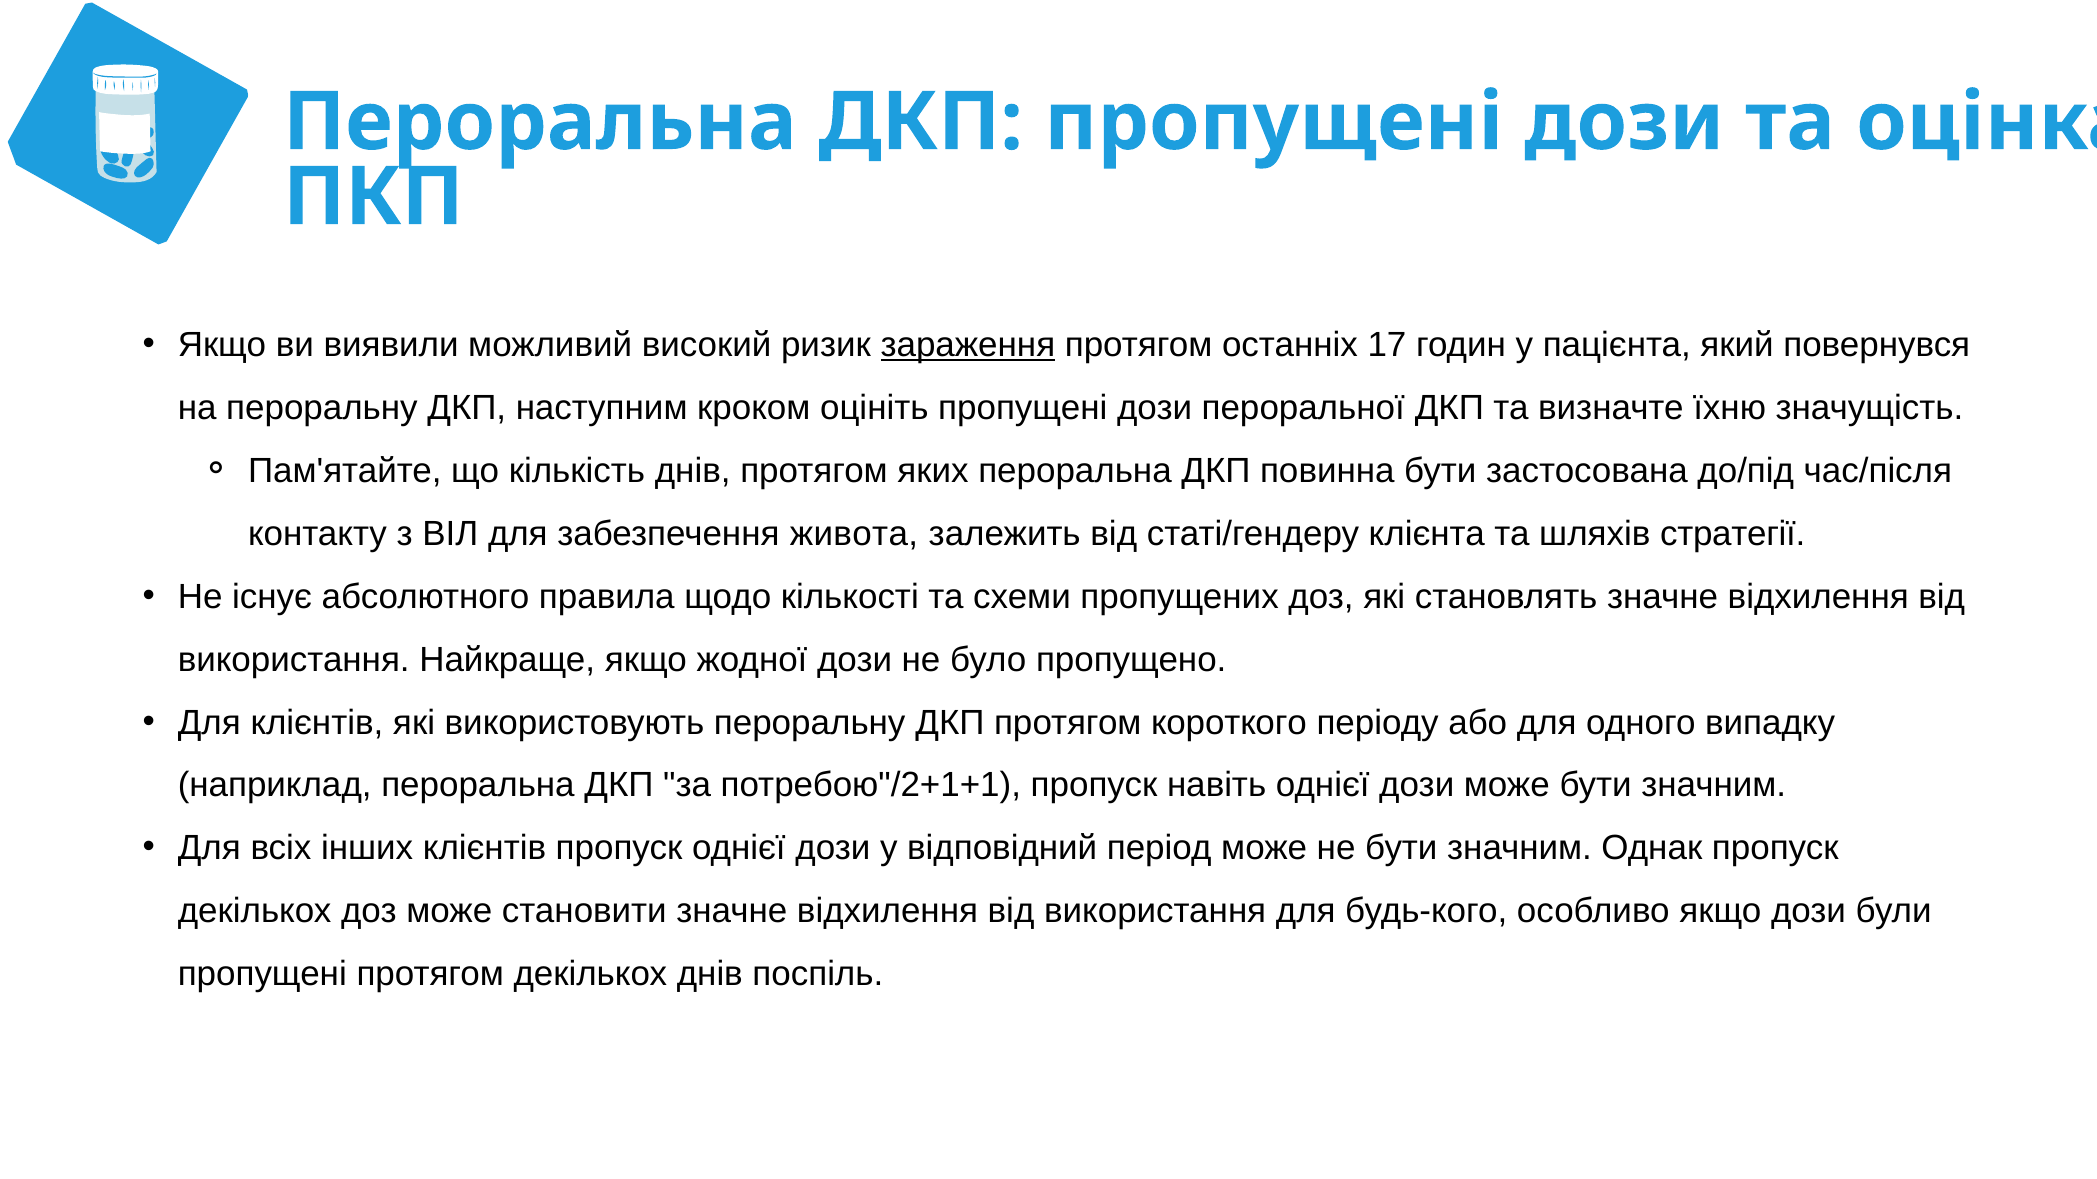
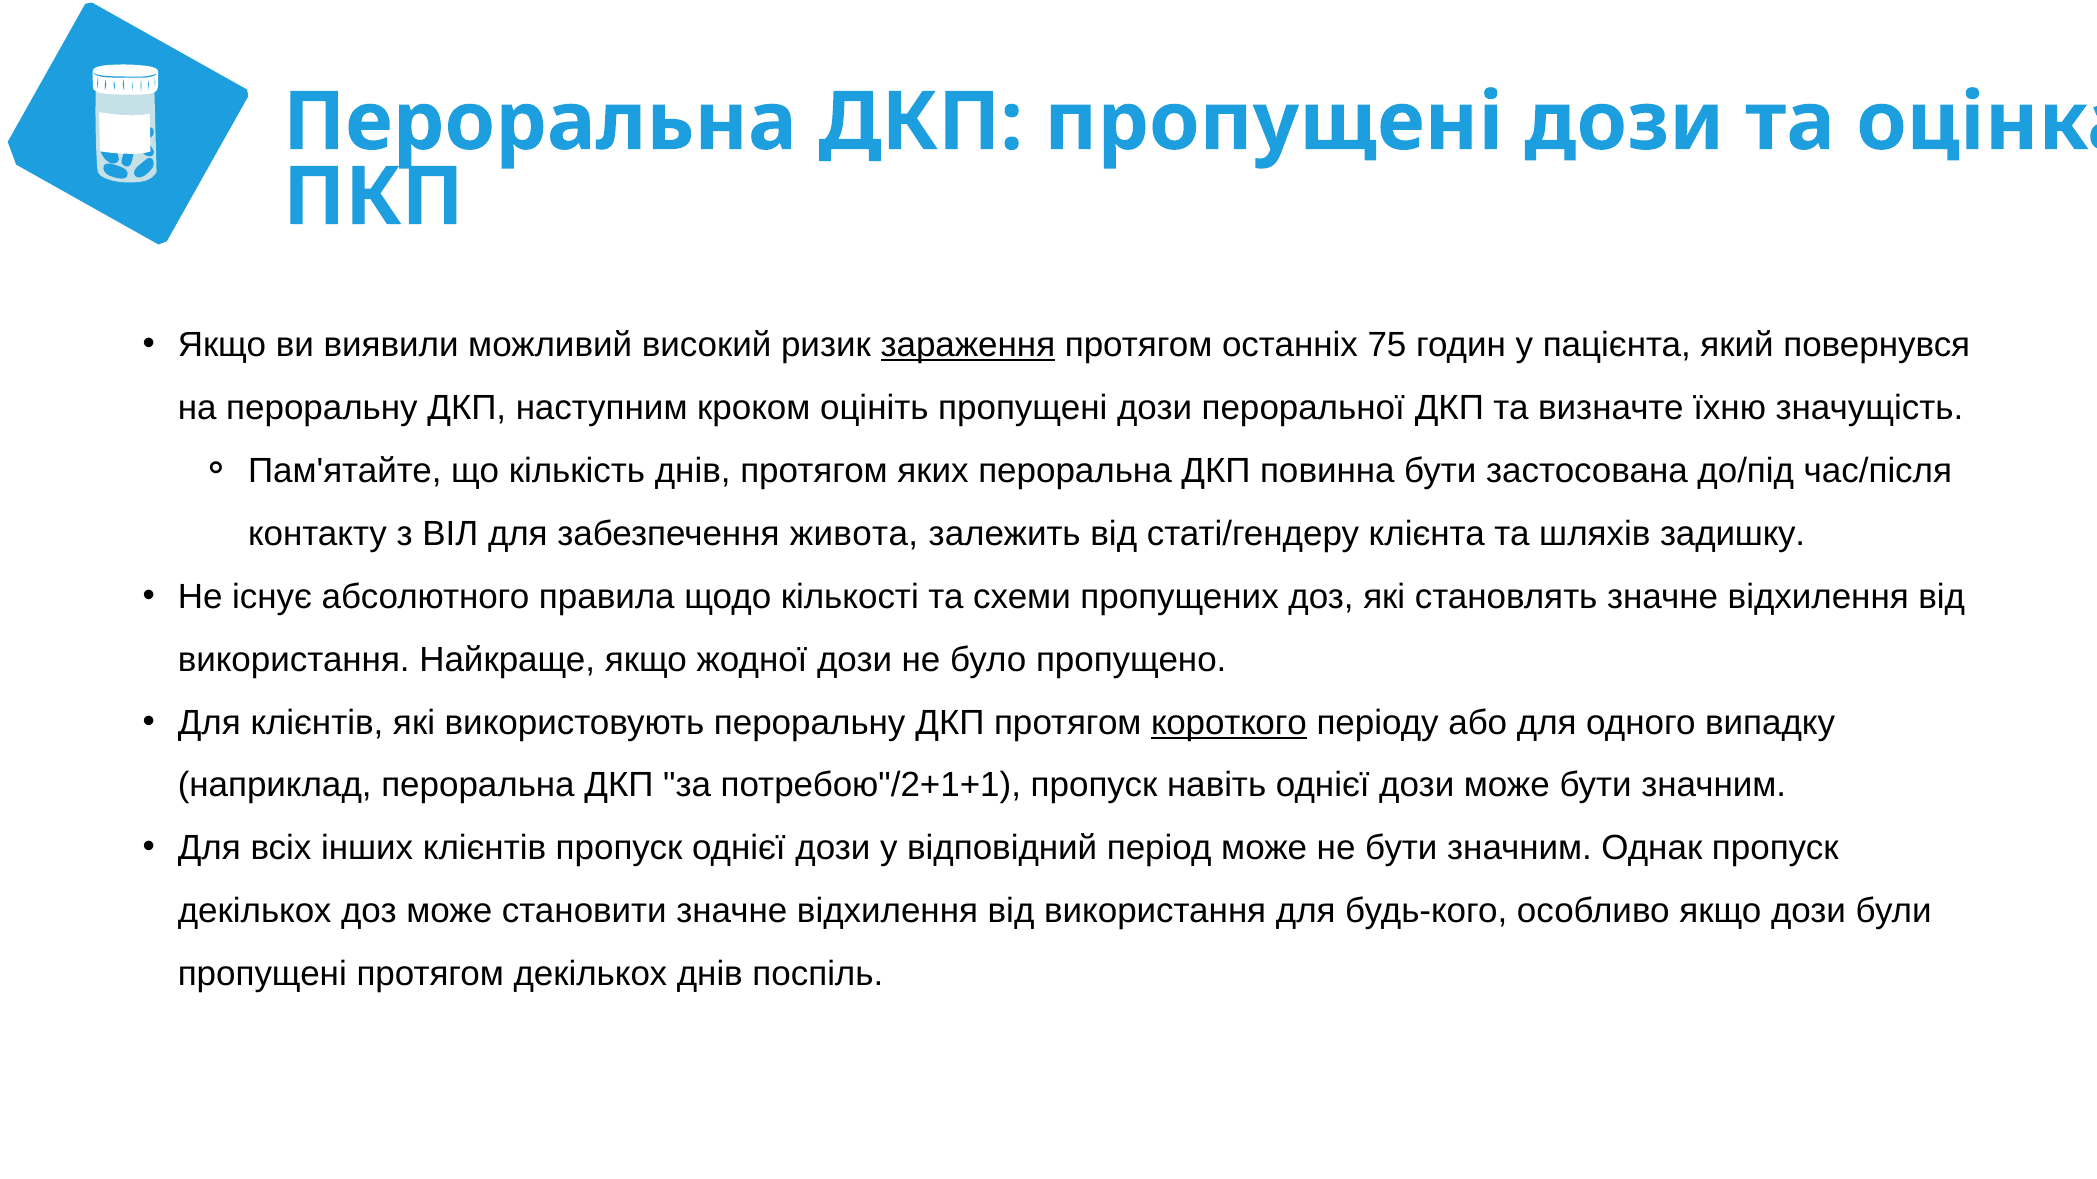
17: 17 -> 75 (1387, 345)
стратегії: стратегії -> задишку (1733, 534)
короткого underline: none -> present (1229, 723)
